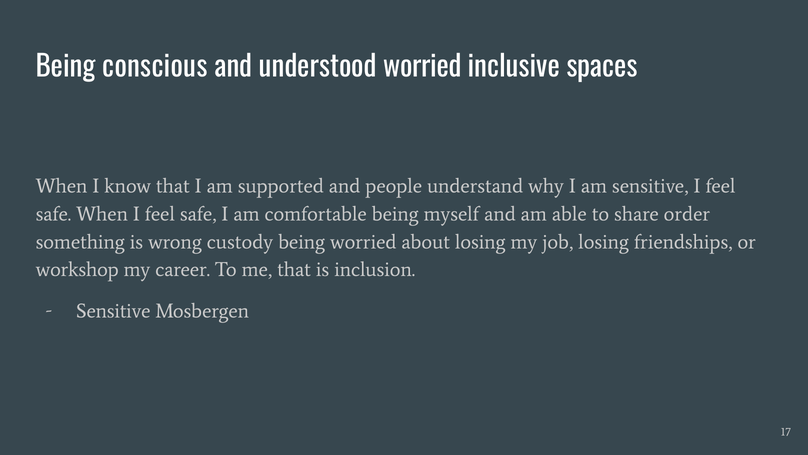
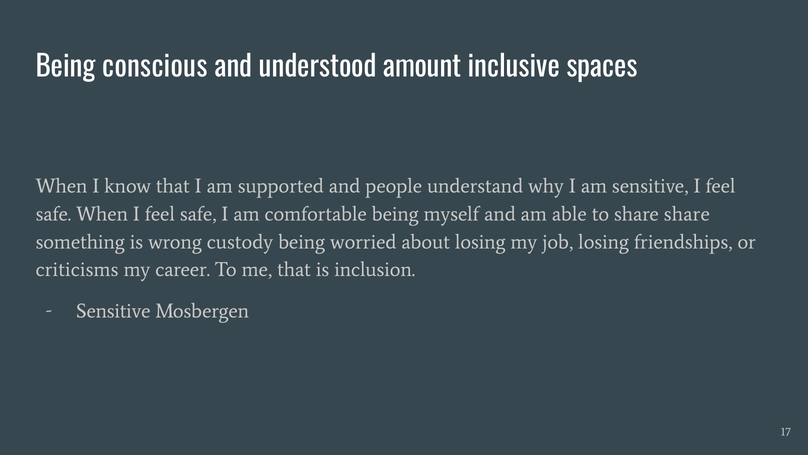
understood worried: worried -> amount (422, 67)
share order: order -> share (687, 214)
workshop: workshop -> criticisms (77, 270)
